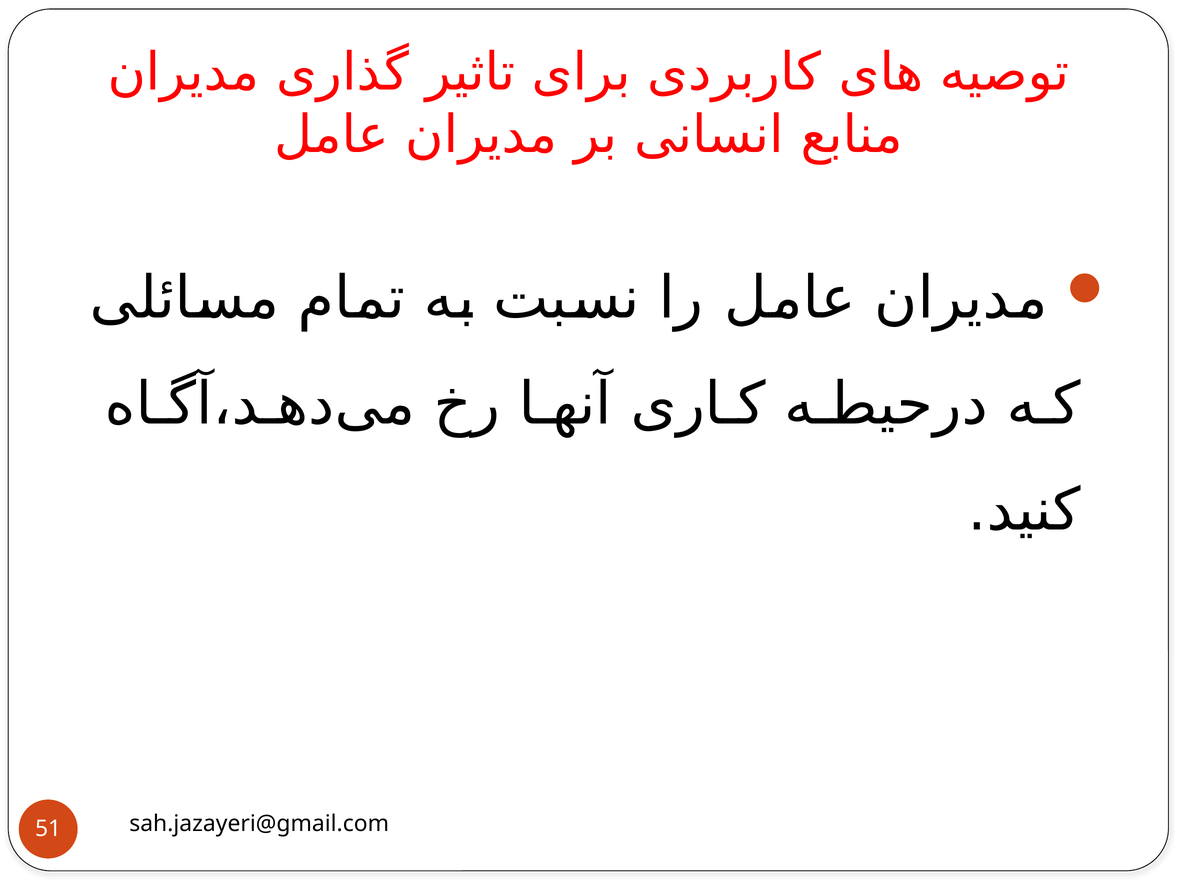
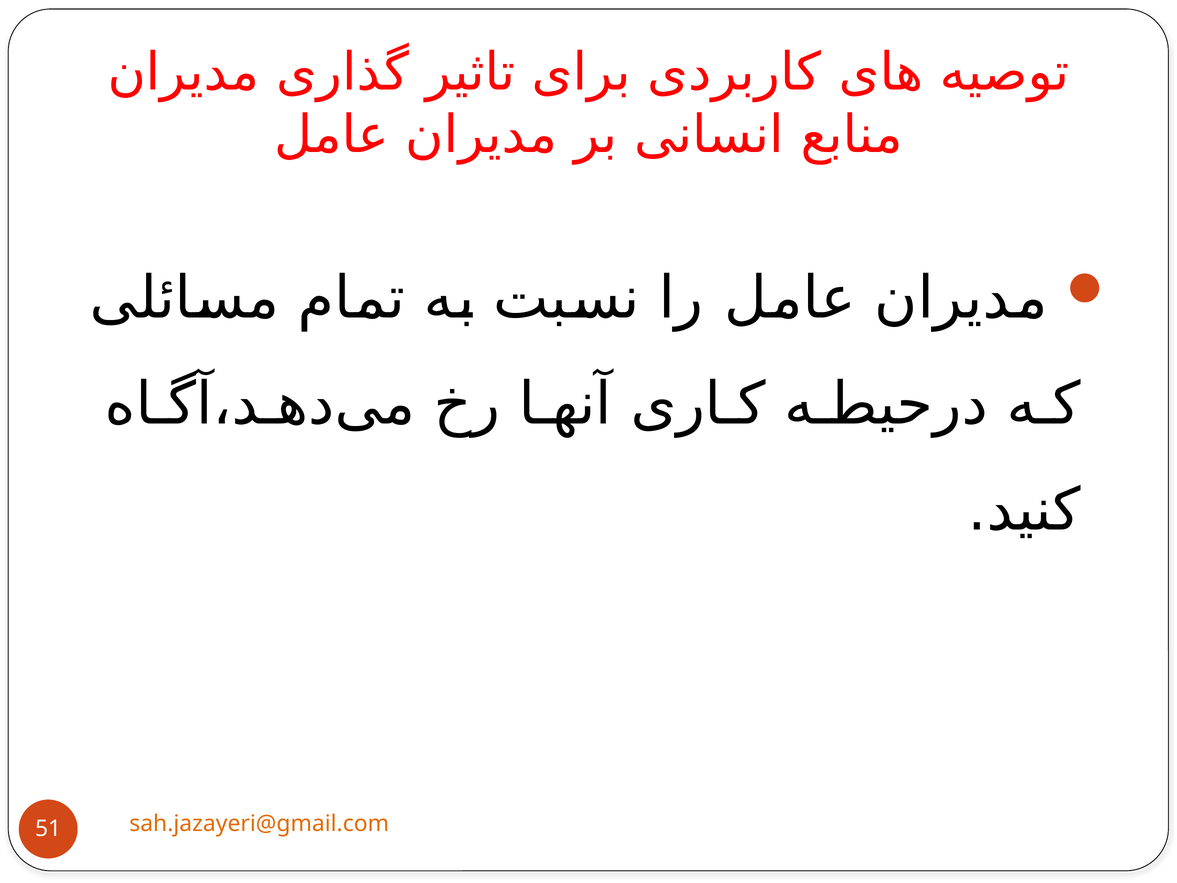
sah.jazayeri@gmail.com colour: black -> orange (259, 824)
